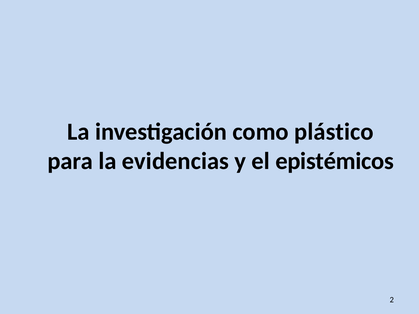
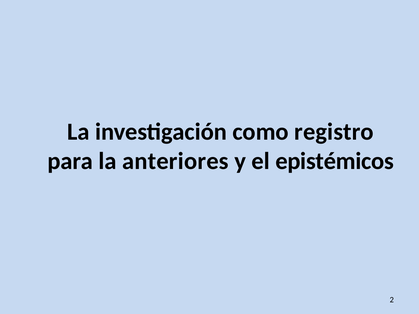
plástico: plástico -> registro (334, 132)
evidencias: evidencias -> anteriores (175, 161)
